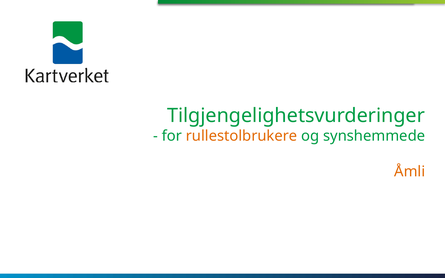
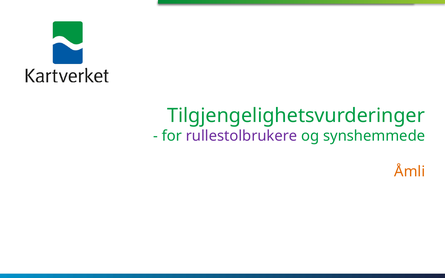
rullestolbrukere colour: orange -> purple (242, 136)
